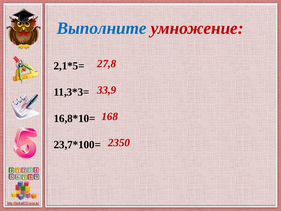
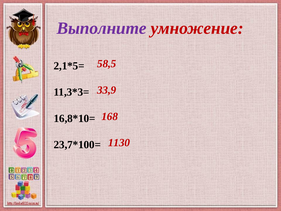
Выполните colour: blue -> purple (102, 28)
27,8: 27,8 -> 58,5 (107, 64)
2350: 2350 -> 1130 (119, 143)
